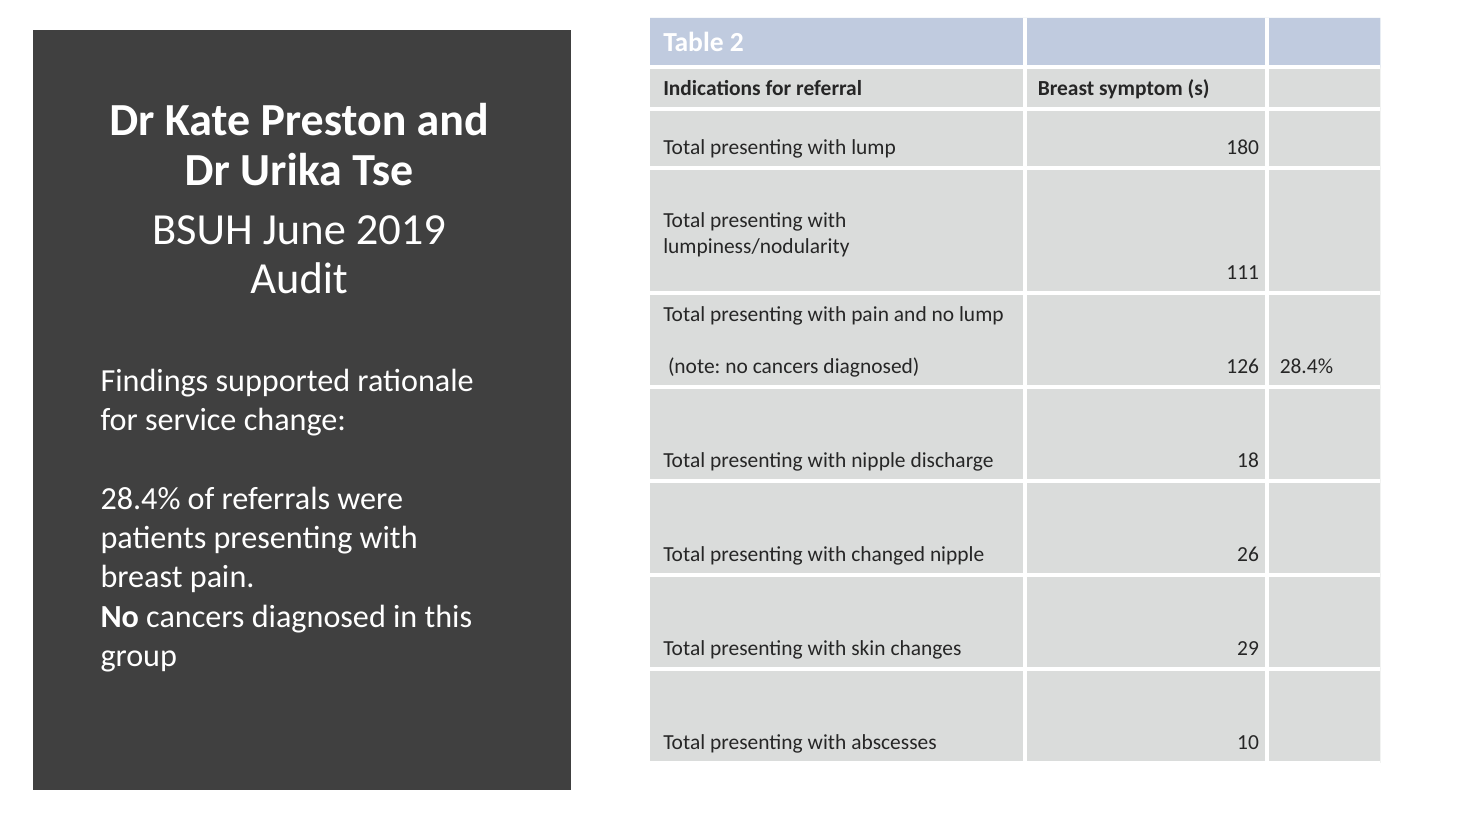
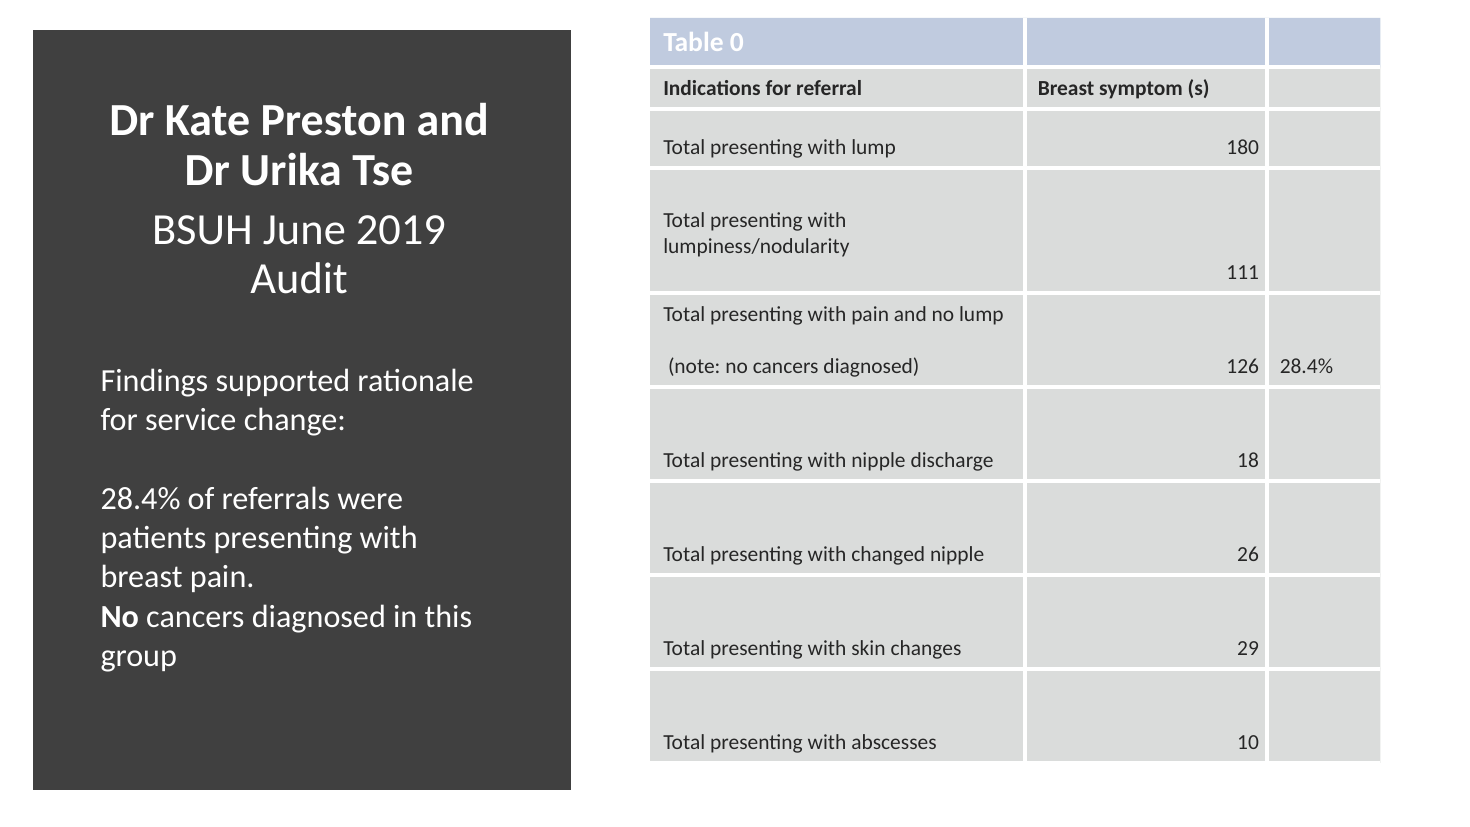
2: 2 -> 0 (737, 43)
